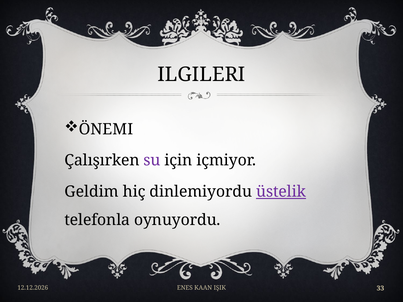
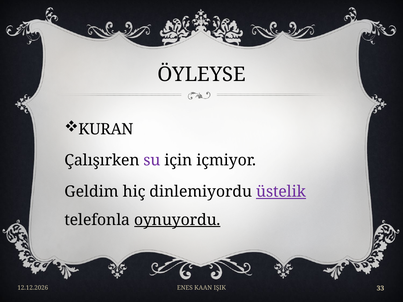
ILGILERI: ILGILERI -> ÖYLEYSE (202, 75)
ÖNEMI: ÖNEMI -> KURAN (106, 129)
oynuyordu underline: none -> present (177, 220)
